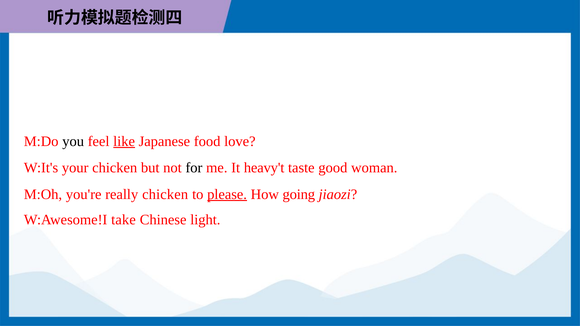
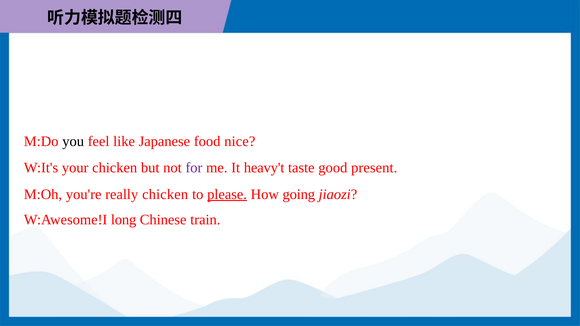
like underline: present -> none (124, 141)
love: love -> nice (240, 141)
for colour: black -> purple (194, 168)
woman: woman -> present (374, 168)
take: take -> long (124, 220)
light: light -> train (205, 220)
